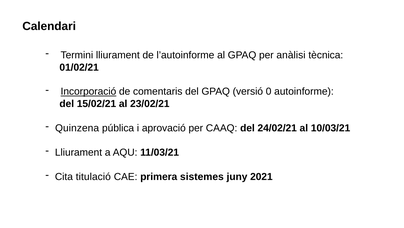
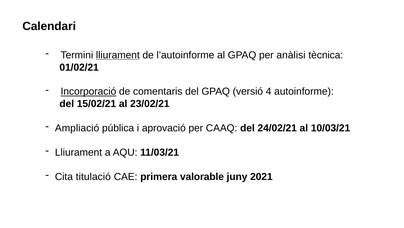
lliurament underline: none -> present (118, 55)
0: 0 -> 4 (269, 91)
Quinzena: Quinzena -> Ampliació (77, 128)
sistemes: sistemes -> valorable (202, 176)
